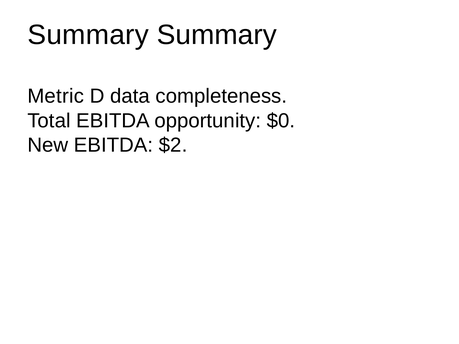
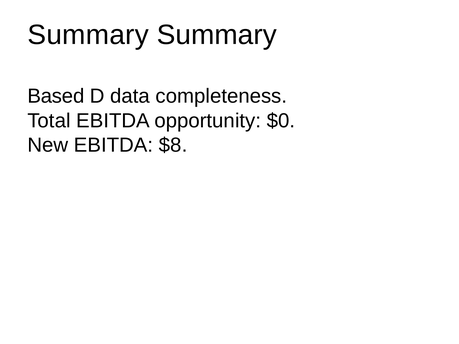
Metric: Metric -> Based (56, 96)
$2: $2 -> $8 (173, 145)
